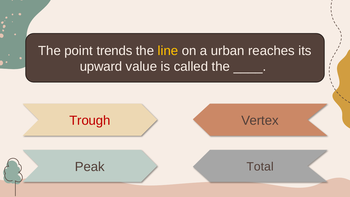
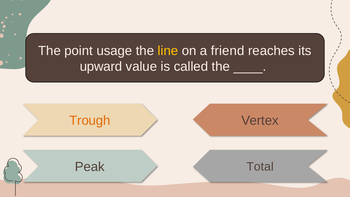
trends: trends -> usage (114, 51)
urban: urban -> friend (228, 51)
Trough colour: red -> orange (90, 121)
